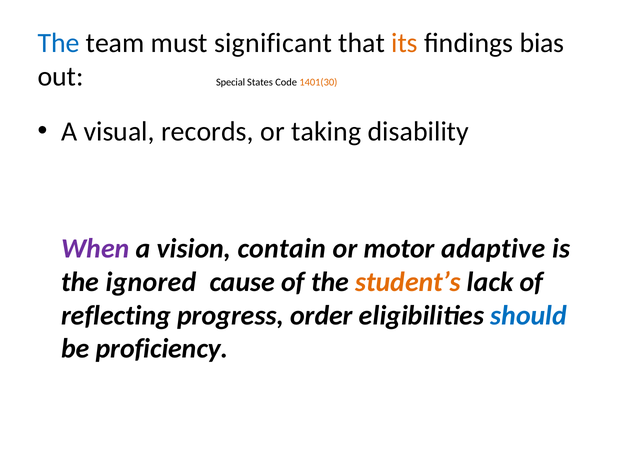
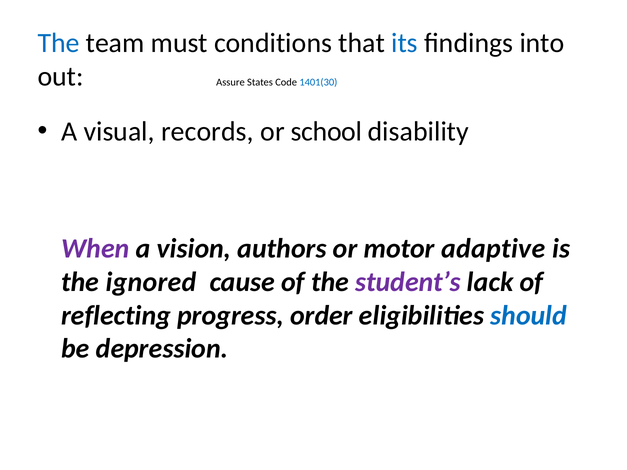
significant: significant -> conditions (273, 43)
its colour: orange -> blue (405, 43)
bias: bias -> into (542, 43)
Special: Special -> Assure (230, 82)
1401(30 colour: orange -> blue (318, 82)
taking: taking -> school (326, 132)
contain: contain -> authors (282, 249)
student’s colour: orange -> purple (408, 282)
proficiency: proficiency -> depression (162, 349)
